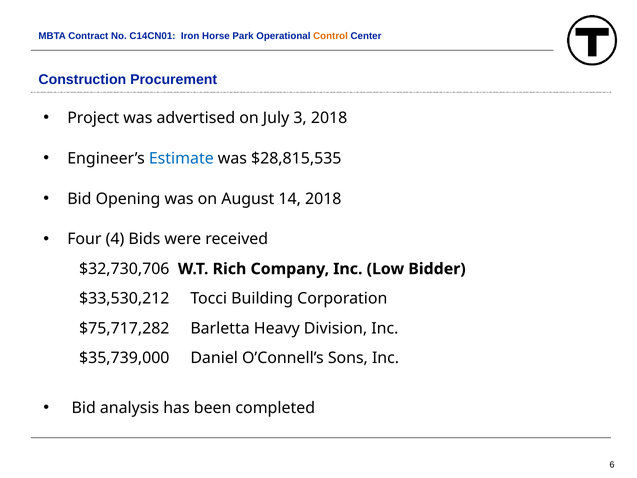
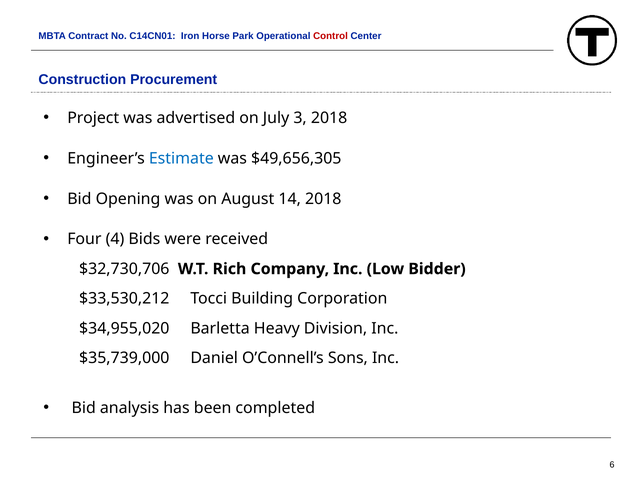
Control colour: orange -> red (331, 36)
$28,815,535: $28,815,535 -> $49,656,305 (296, 158)
$75,717,282: $75,717,282 -> $34,955,020 (124, 328)
